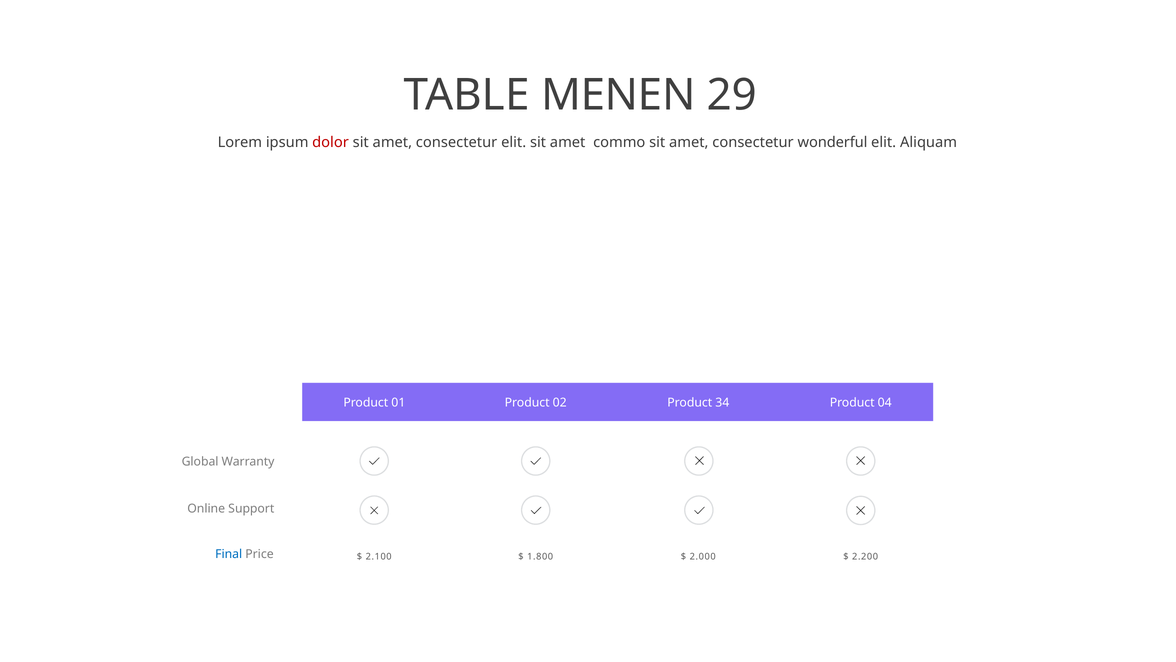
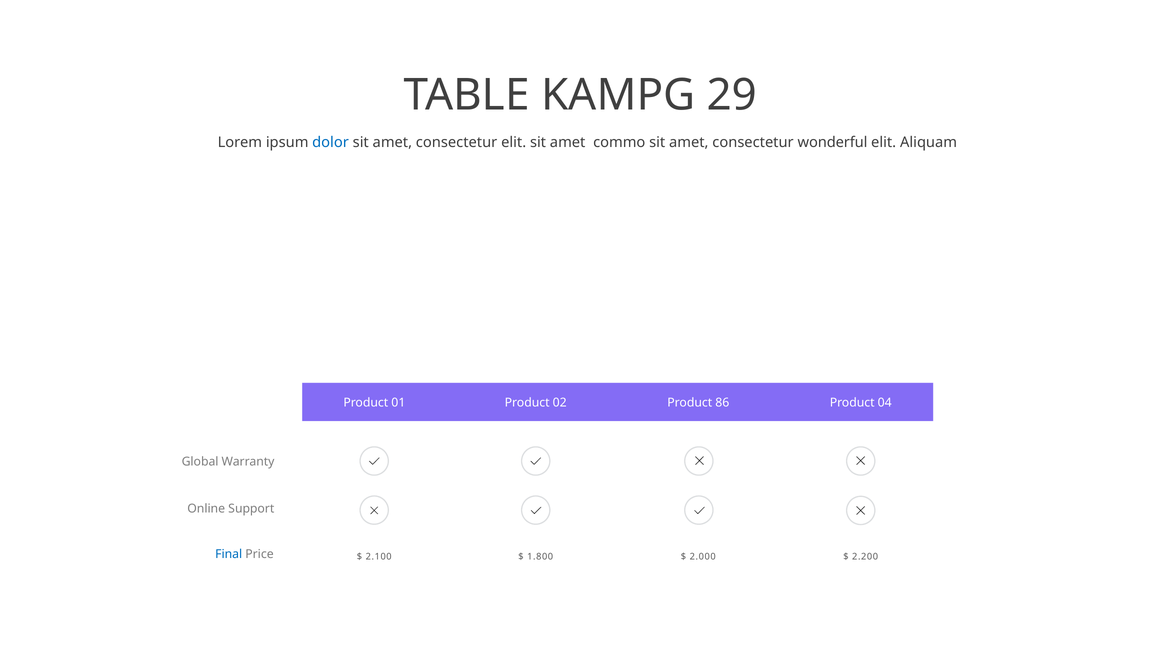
MENEN: MENEN -> KAMPG (618, 95)
dolor colour: red -> blue (331, 142)
34: 34 -> 86 (722, 403)
